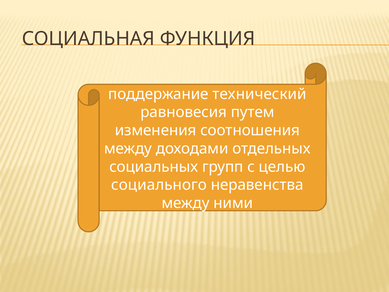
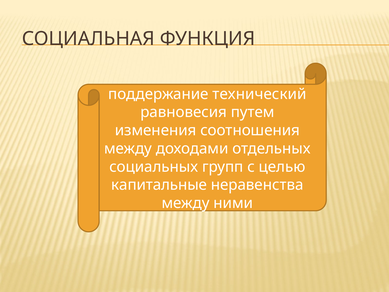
социального: социального -> капитальные (159, 185)
